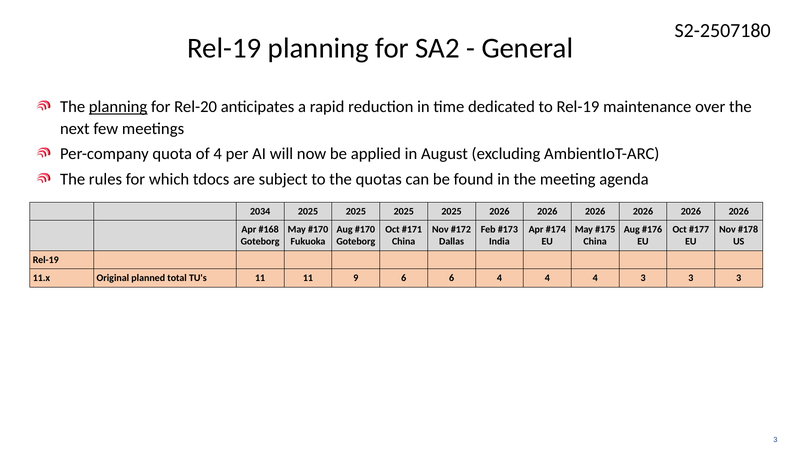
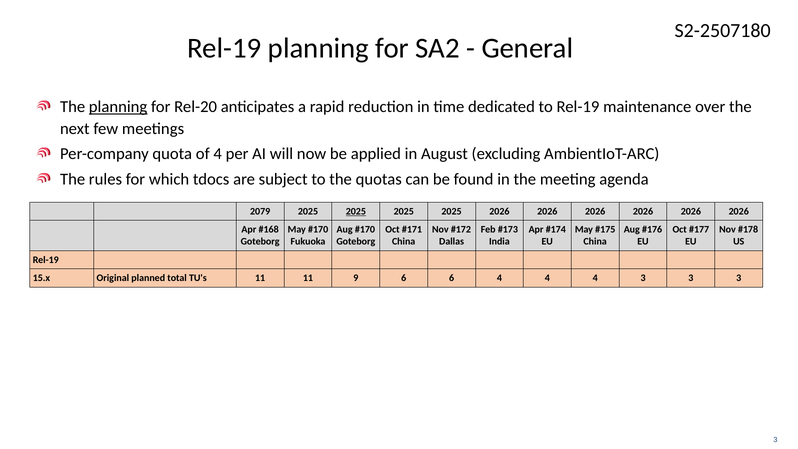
2034: 2034 -> 2079 (260, 211)
2025 underline: none -> present (356, 211)
11.x: 11.x -> 15.x (41, 278)
